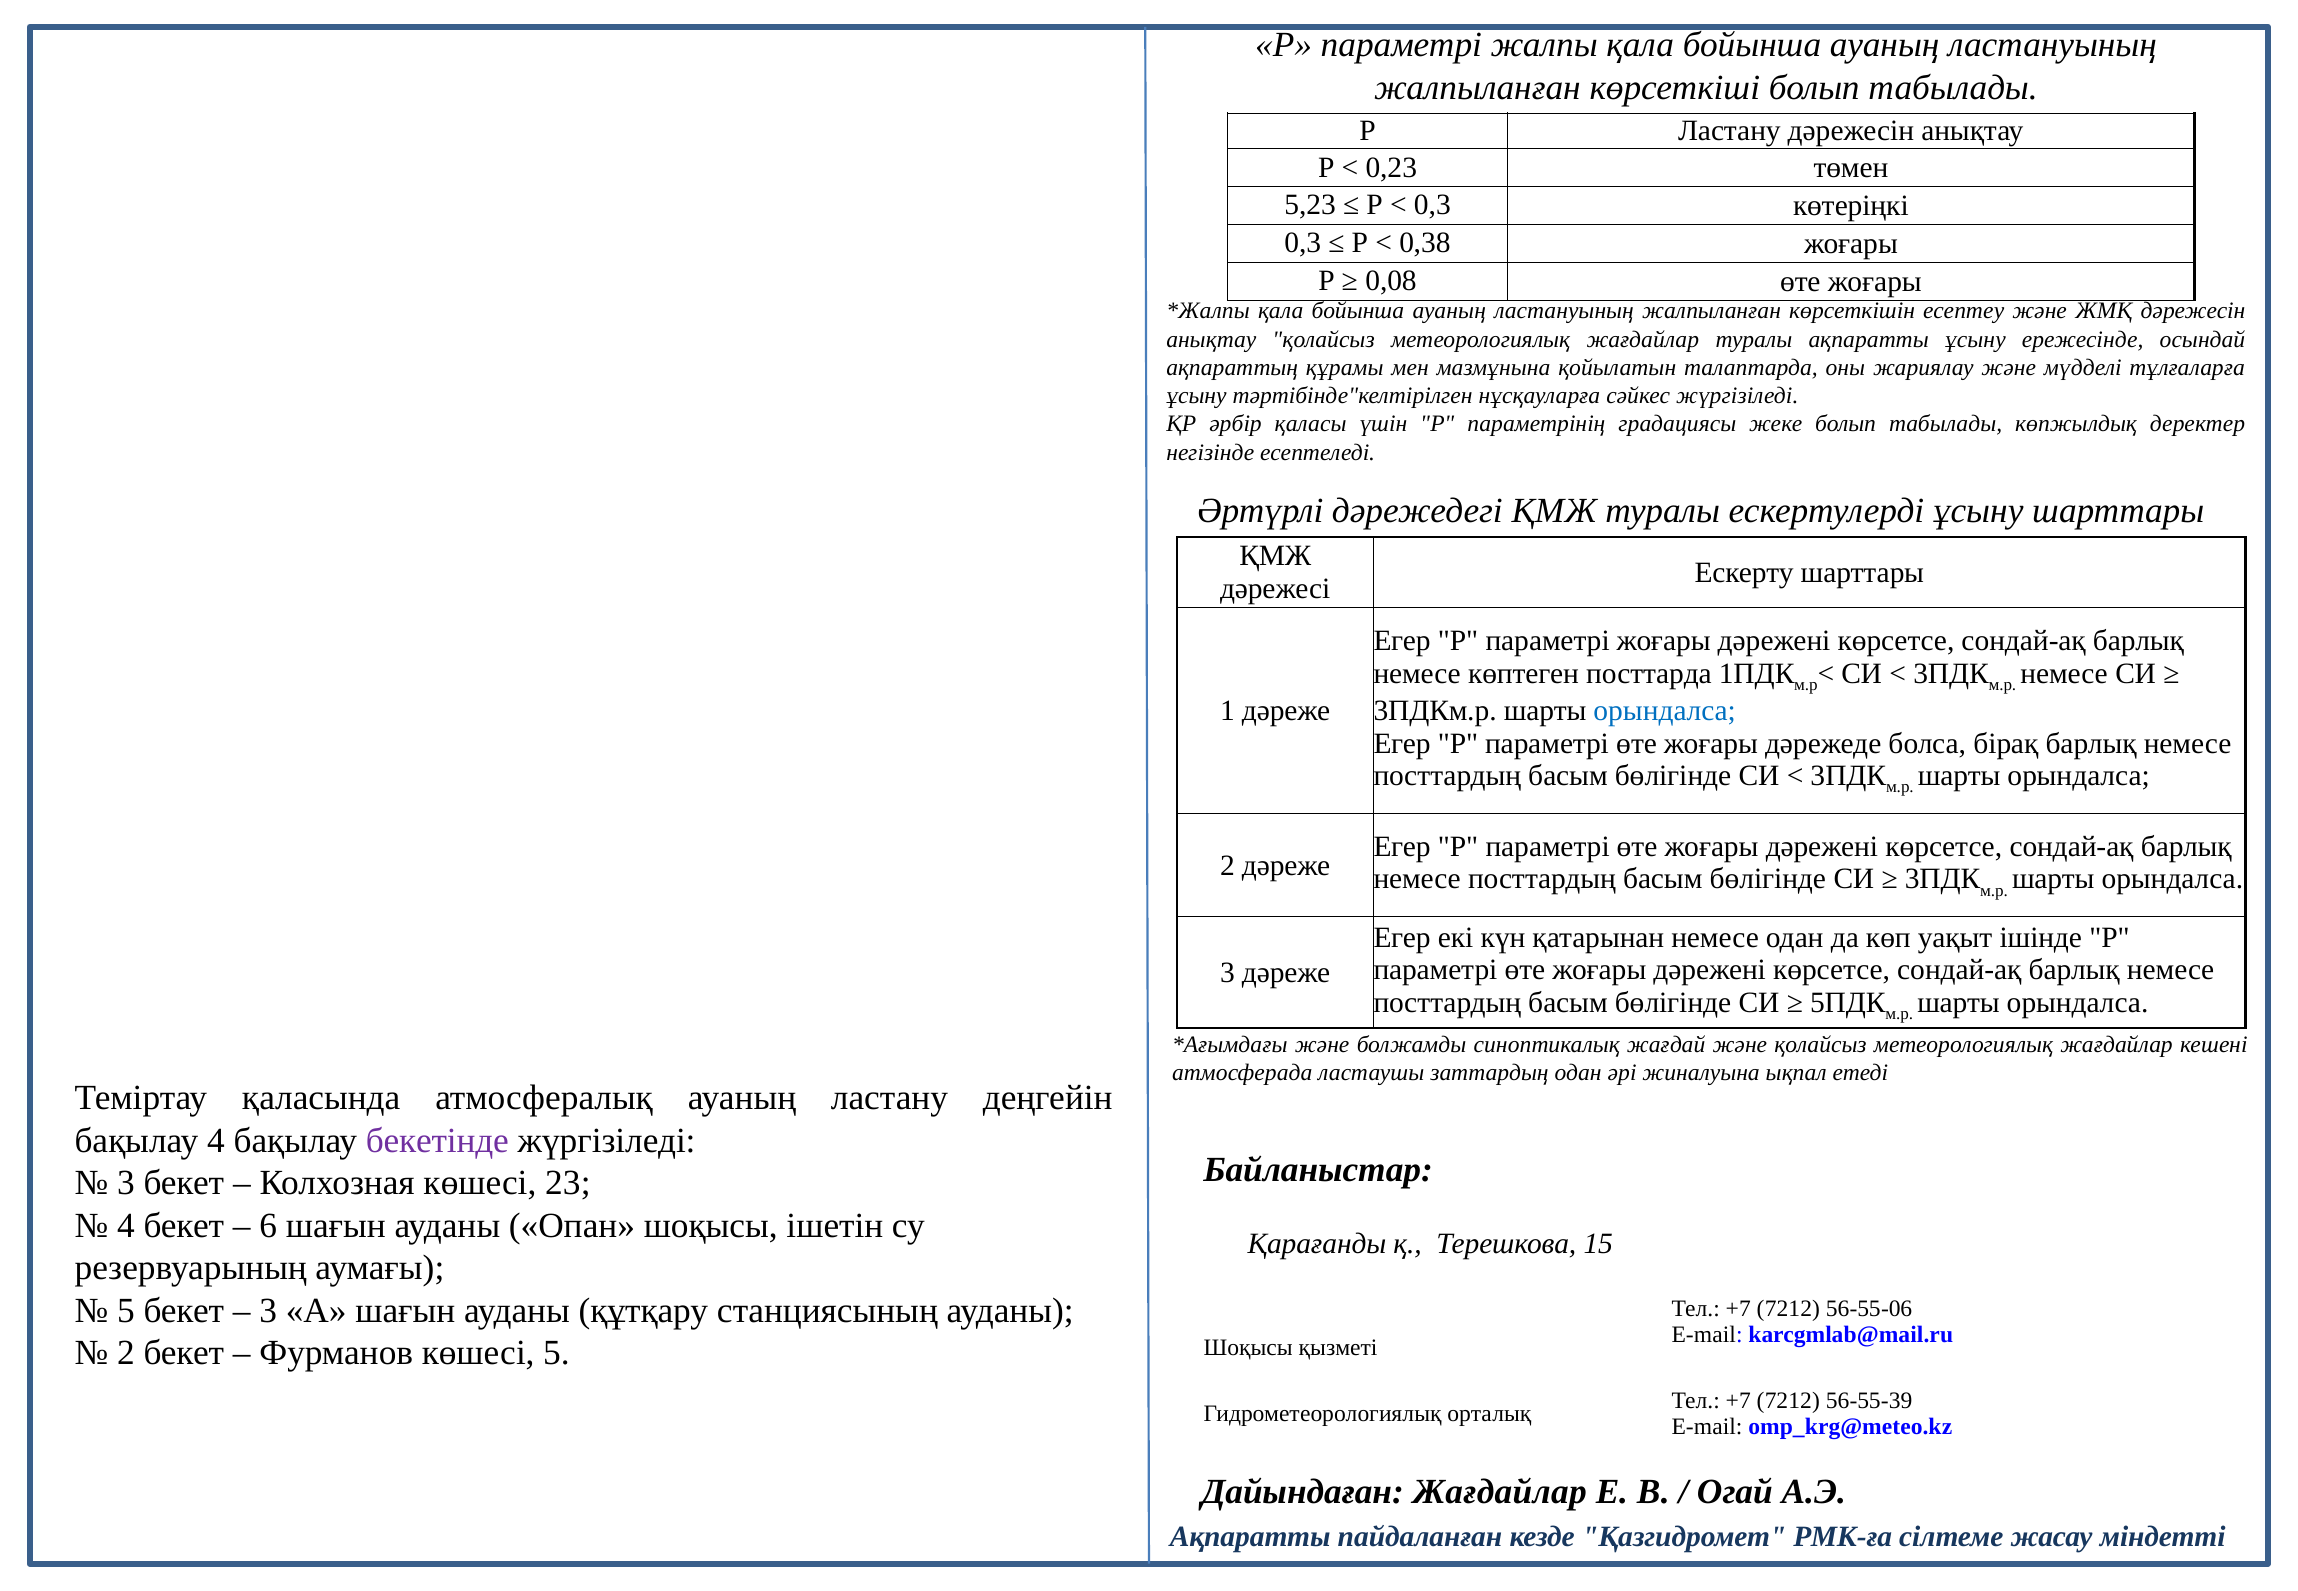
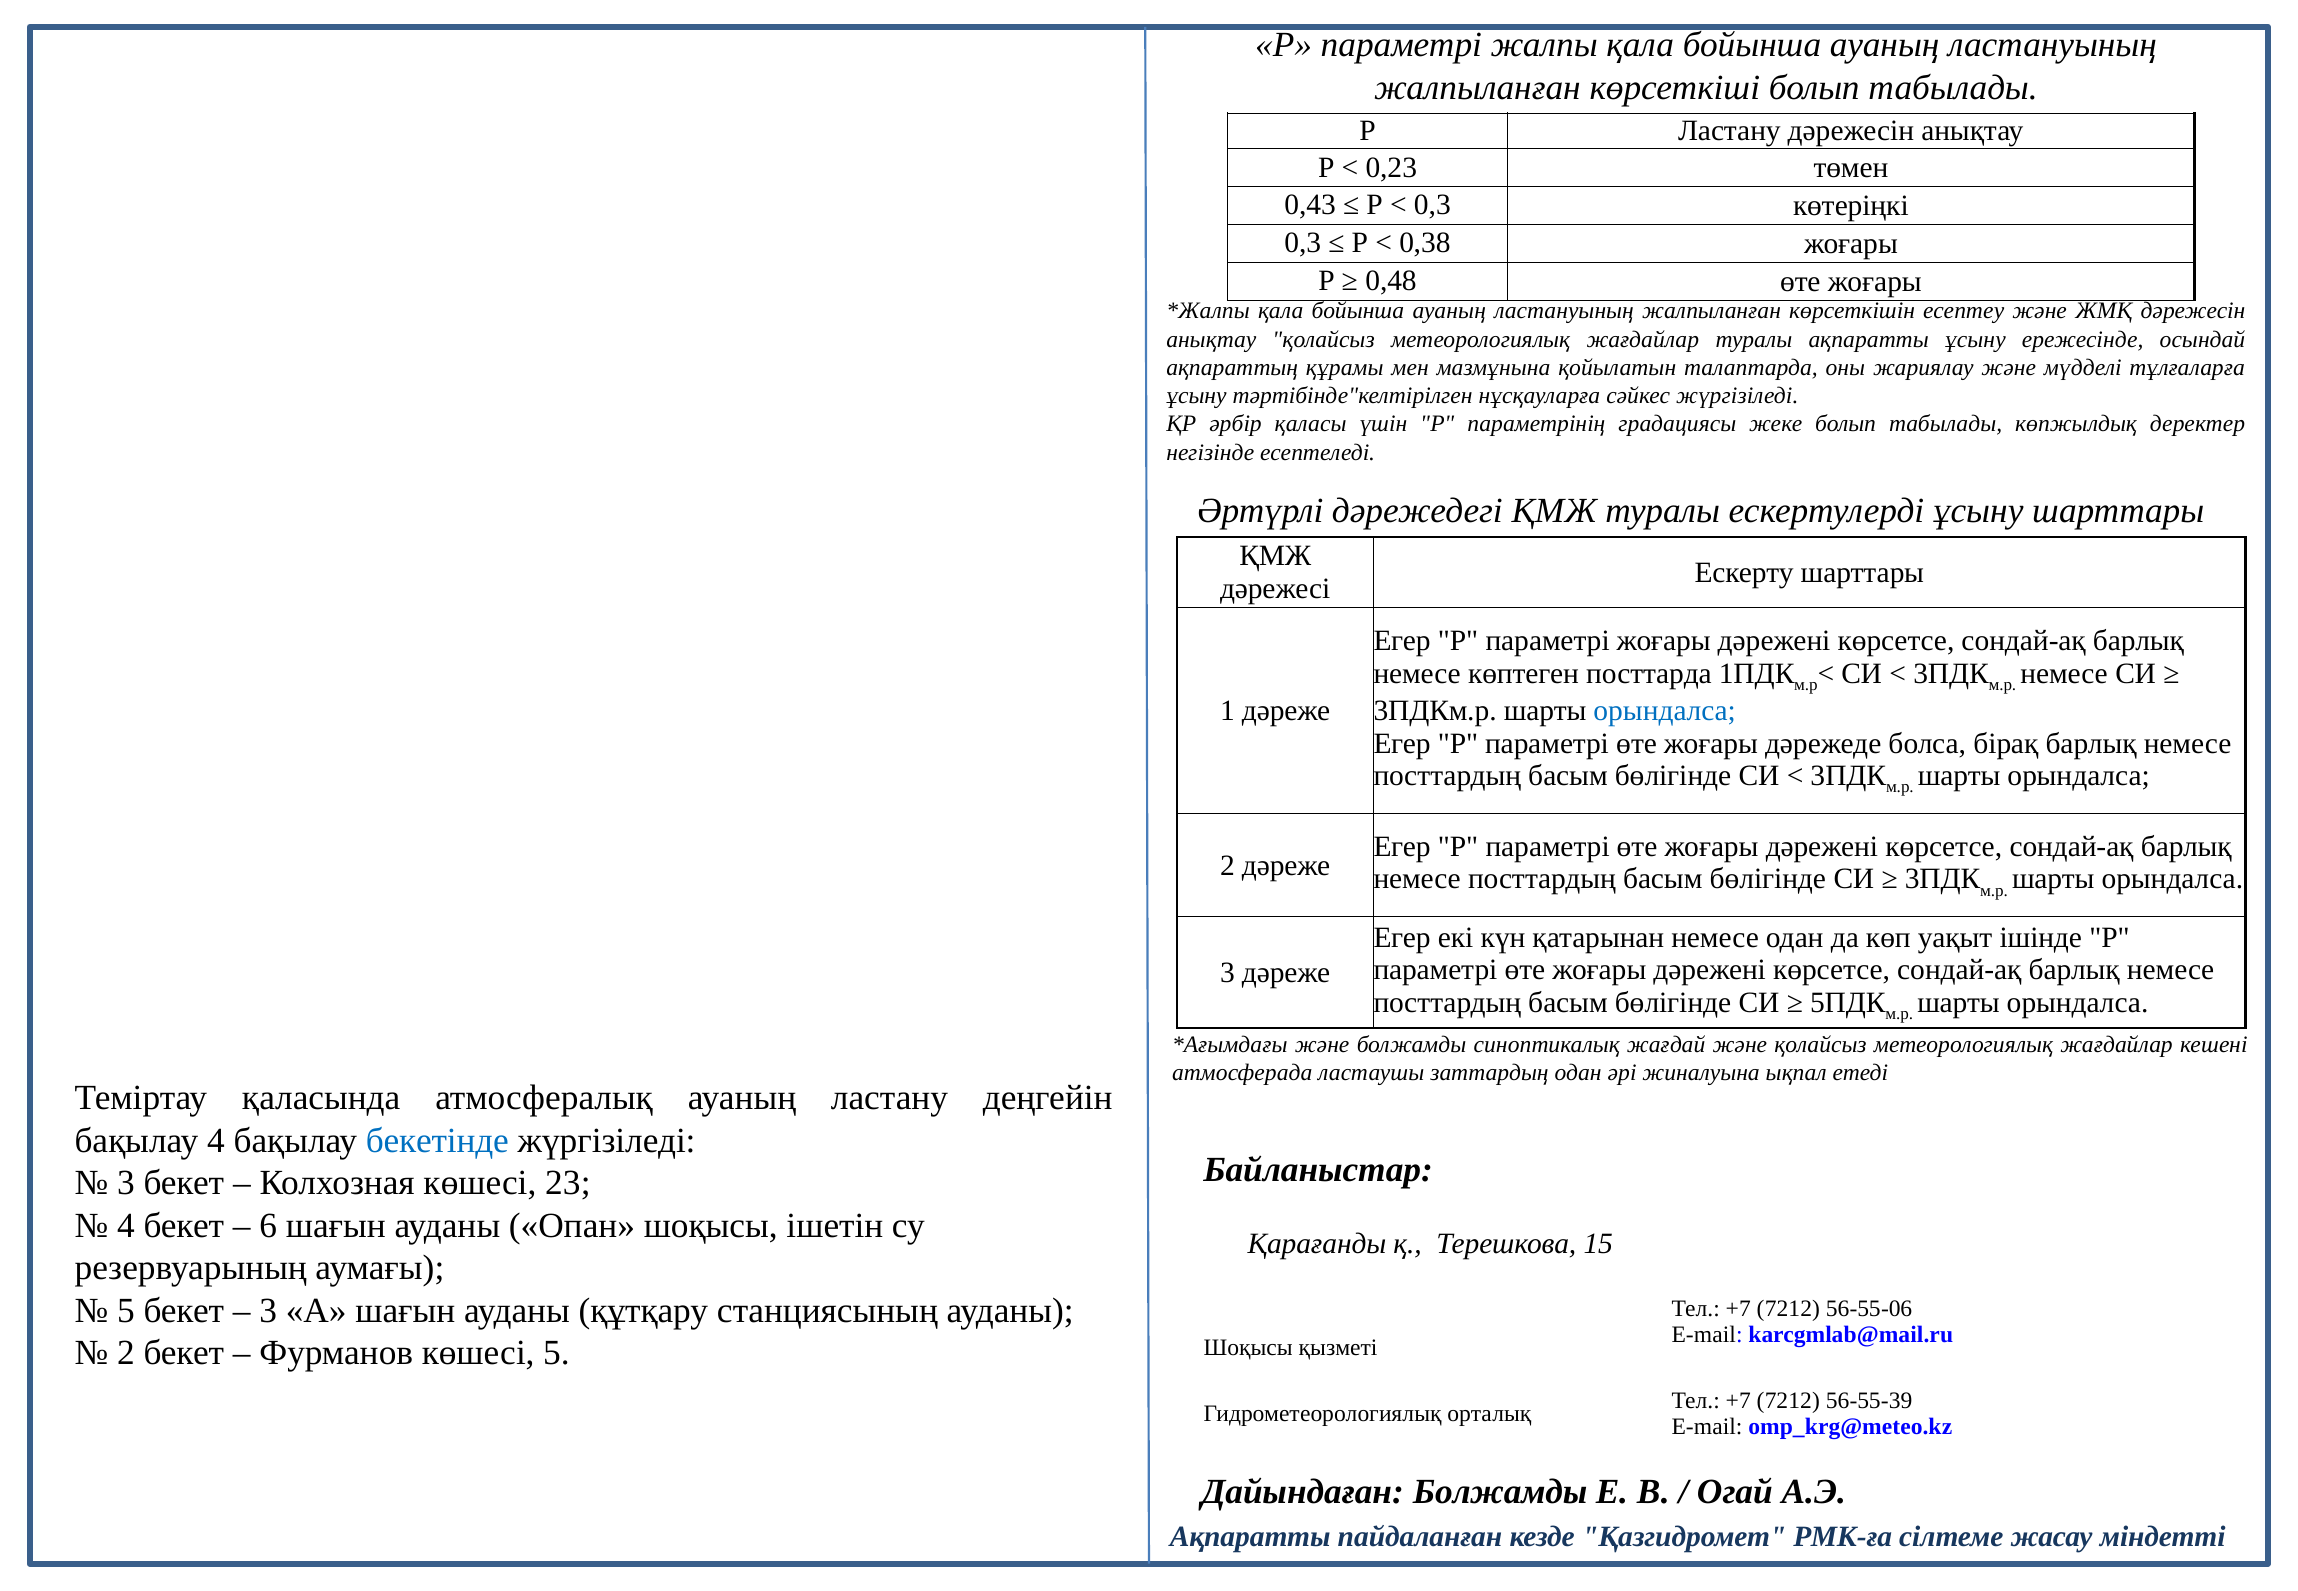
5,23: 5,23 -> 0,43 (1310, 205)
0,08: 0,08 -> 0,48 (1391, 281)
бекетінде colour: purple -> blue (437, 1141)
Дайындаған Жағдайлар: Жағдайлар -> Болжамды (1500, 1492)
